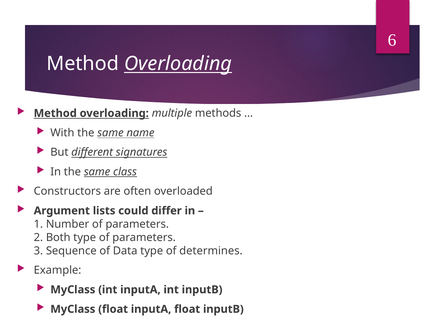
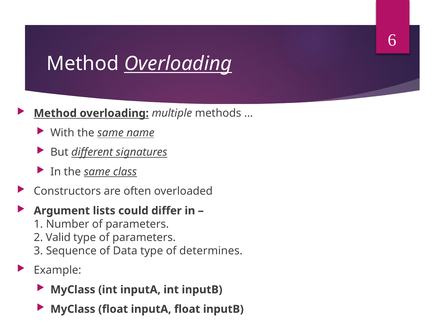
Both: Both -> Valid (58, 237)
